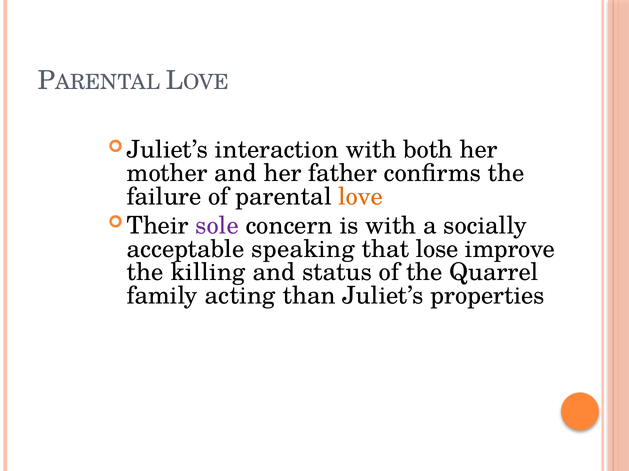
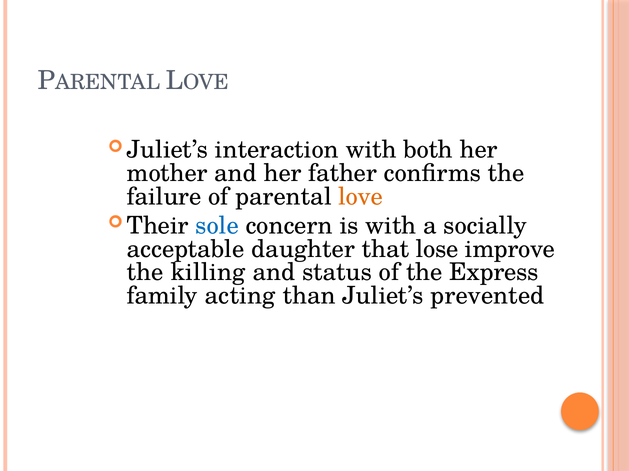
sole colour: purple -> blue (217, 226)
speaking: speaking -> daughter (303, 249)
Quarrel: Quarrel -> Express (494, 273)
properties: properties -> prevented (487, 296)
